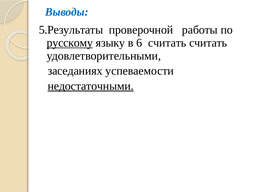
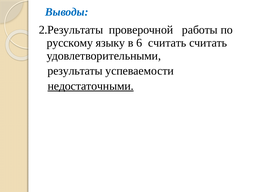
5.Результаты: 5.Результаты -> 2.Результаты (71, 30)
русскому underline: present -> none (70, 43)
заседаниях: заседаниях -> результаты (75, 71)
